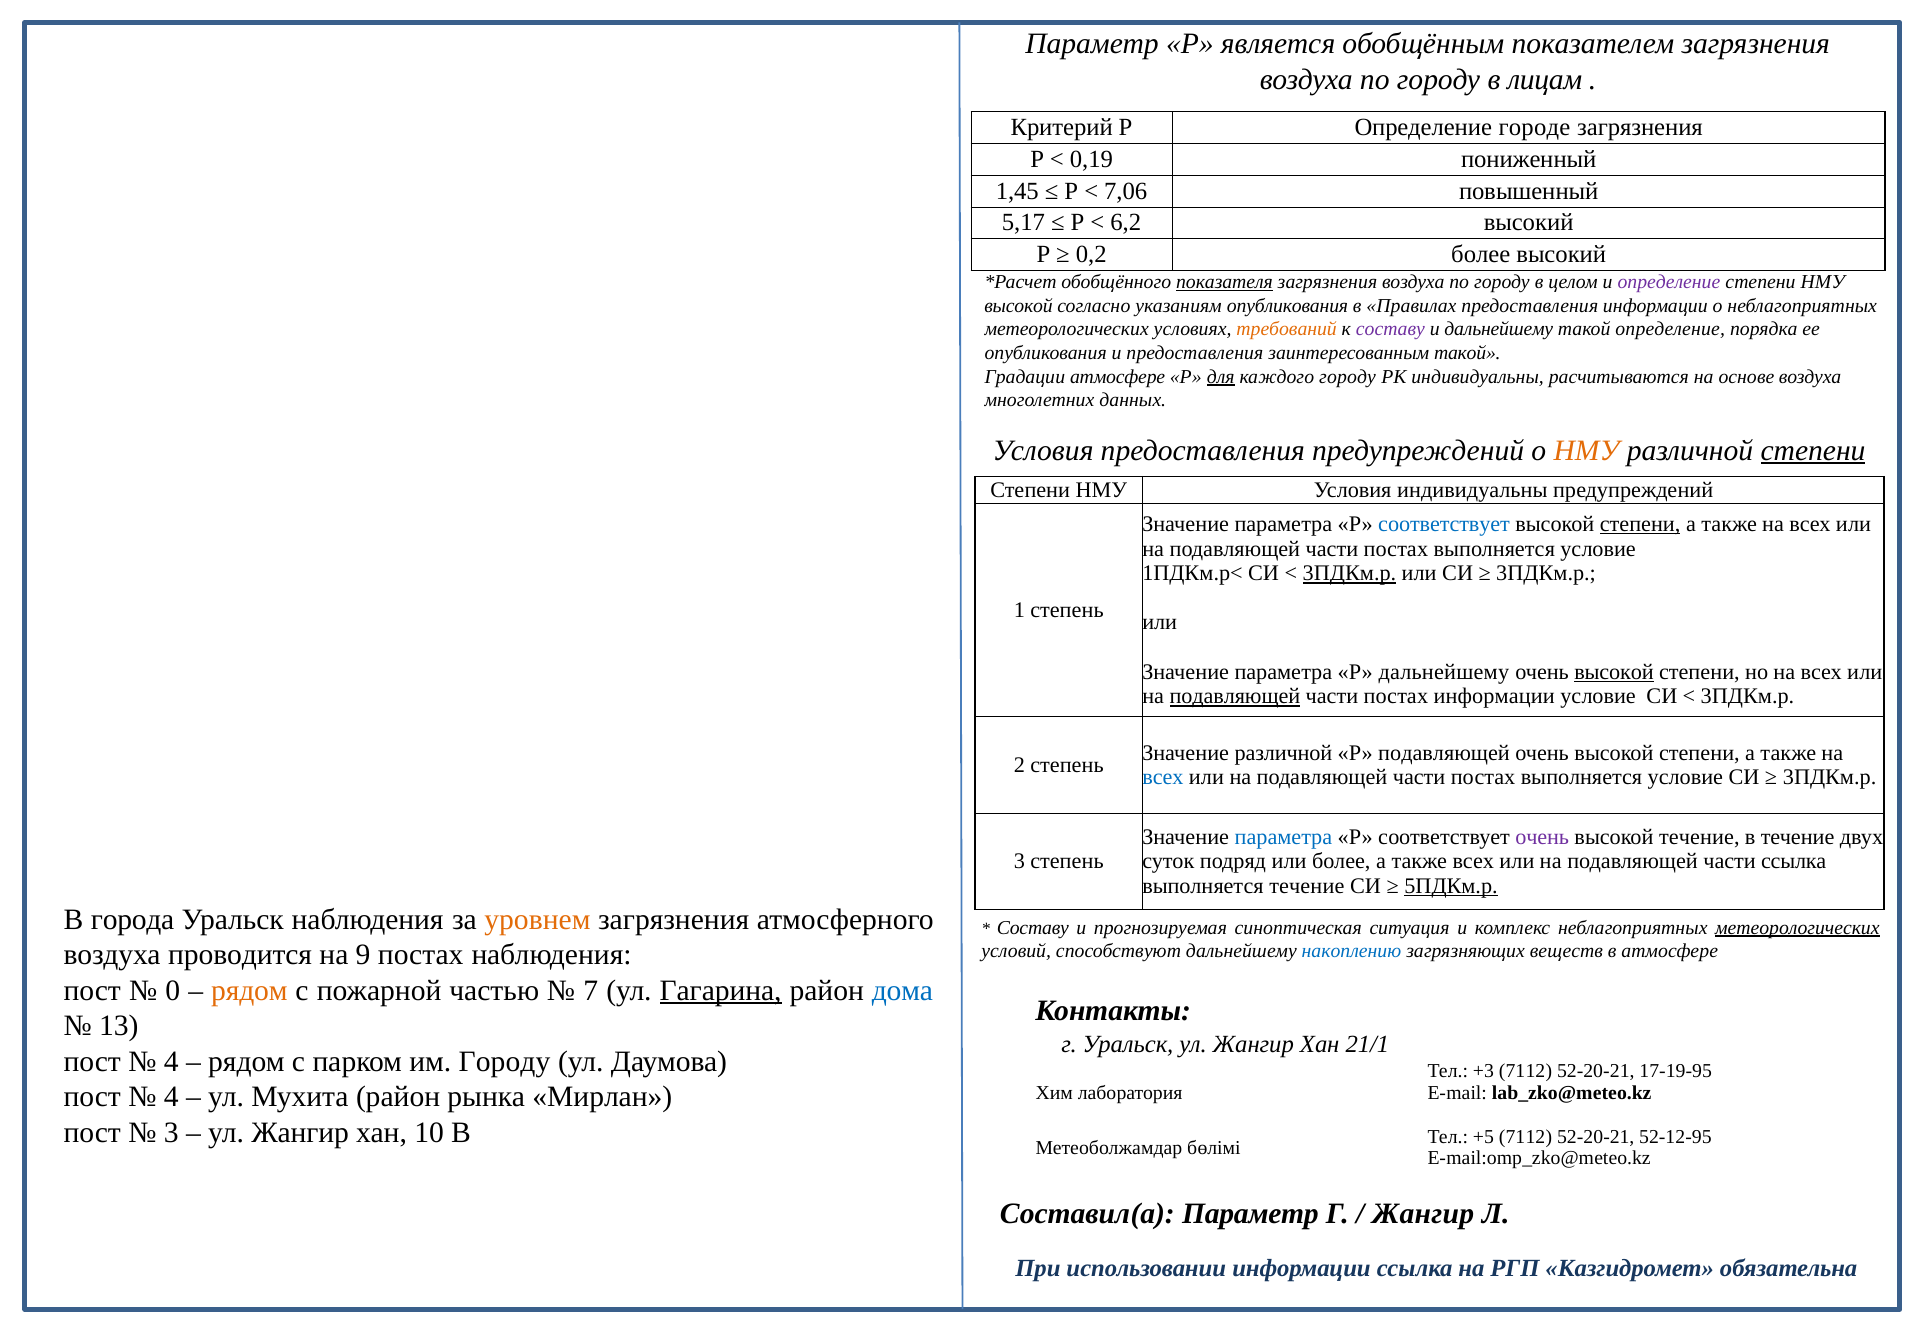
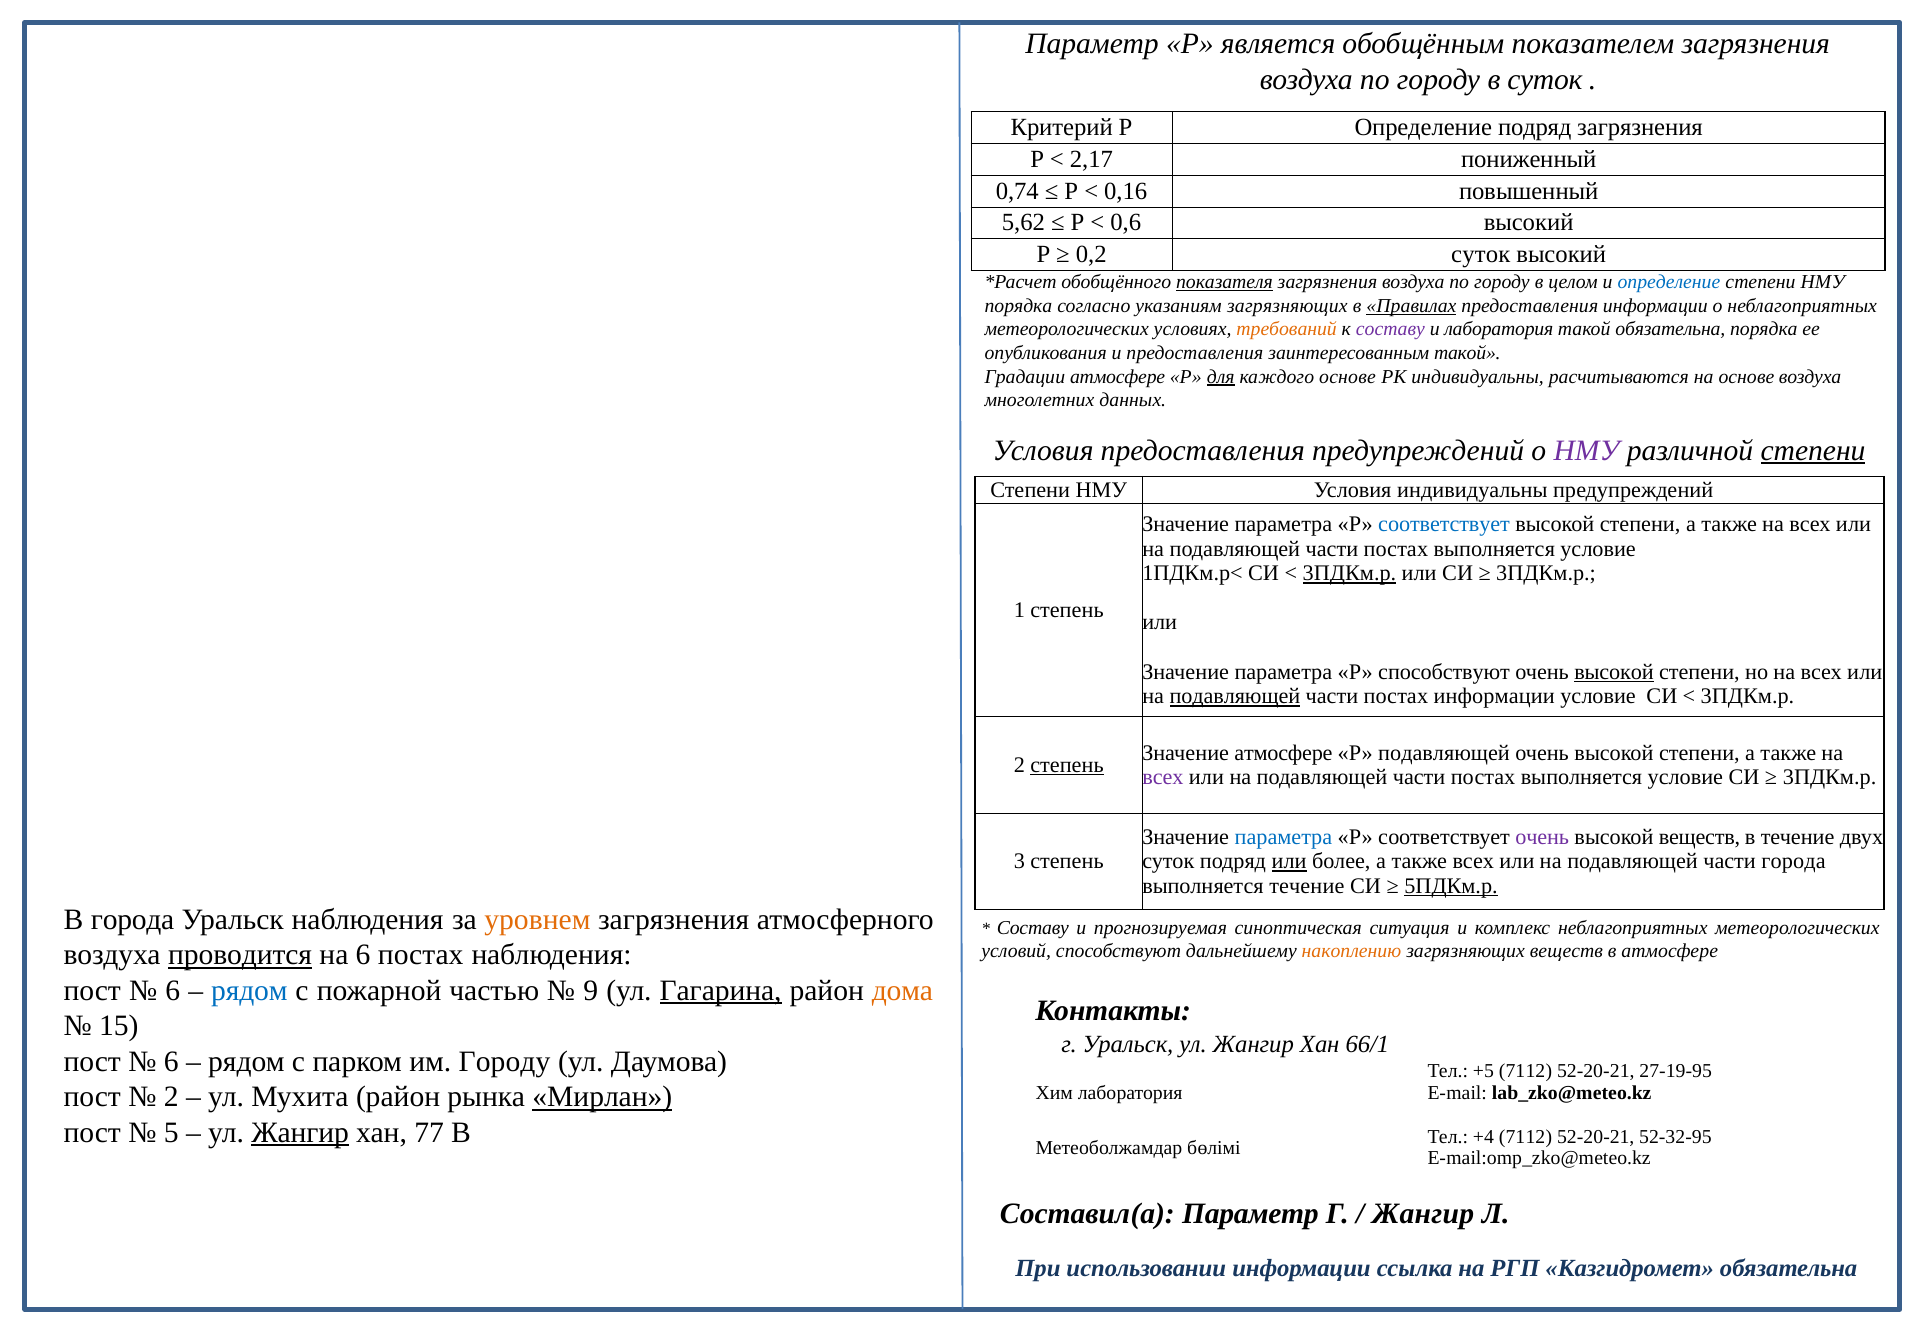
в лицам: лицам -> суток (1545, 80)
Определение городе: городе -> подряд (1535, 128)
0,19: 0,19 -> 2,17 (1091, 159)
1,45: 1,45 -> 0,74 (1017, 191)
7,06: 7,06 -> 0,16 (1126, 191)
5,17: 5,17 -> 5,62 (1023, 223)
6,2: 6,2 -> 0,6 (1126, 223)
0,2 более: более -> суток (1481, 255)
определение colour: purple -> blue (1669, 282)
высокой: высокой -> порядка (1018, 306)
указаниям опубликования: опубликования -> загрязняющих (1287, 306)
Правилах underline: none -> present (1411, 306)
и дальнейшему: дальнейшему -> лаборатория (1499, 329)
такой определение: определение -> обязательна (1670, 329)
каждого городу: городу -> основе (1348, 377)
НМУ colour: orange -> purple (1587, 451)
степени underline: present -> none (1640, 524)
Р дальнейшему: дальнейшему -> способствуют (1444, 672)
Значение различной: различной -> атмосфере (1283, 753)
степень underline: none -> present (1067, 766)
всех colour: blue -> purple (1163, 778)
высокой течение: течение -> веществ (1700, 837)
или underline: none -> present (1289, 862)
части ссылка: ссылка -> города (1794, 862)
метеорологических underline: present -> none (1797, 928)
проводится underline: none -> present (240, 955)
на 9: 9 -> 6 (363, 955)
накоплению colour: blue -> orange (1351, 952)
0: 0 -> 6 (173, 991)
рядом colour: orange -> blue (249, 991)
7: 7 -> 9 (591, 991)
дома colour: blue -> orange (902, 991)
13: 13 -> 15 (119, 1027)
21/1: 21/1 -> 66/1 (1367, 1045)
4: 4 -> 6 (171, 1062)
+3: +3 -> +5 (1483, 1072)
17-19-95: 17-19-95 -> 27-19-95 (1676, 1072)
4: 4 -> 2 (171, 1098)
Мирлан underline: none -> present (602, 1098)
3: 3 -> 5 (171, 1133)
Жангир underline: none -> present (300, 1133)
10: 10 -> 77 (429, 1133)
+5: +5 -> +4 (1483, 1137)
52-12-95: 52-12-95 -> 52-32-95 (1675, 1137)
